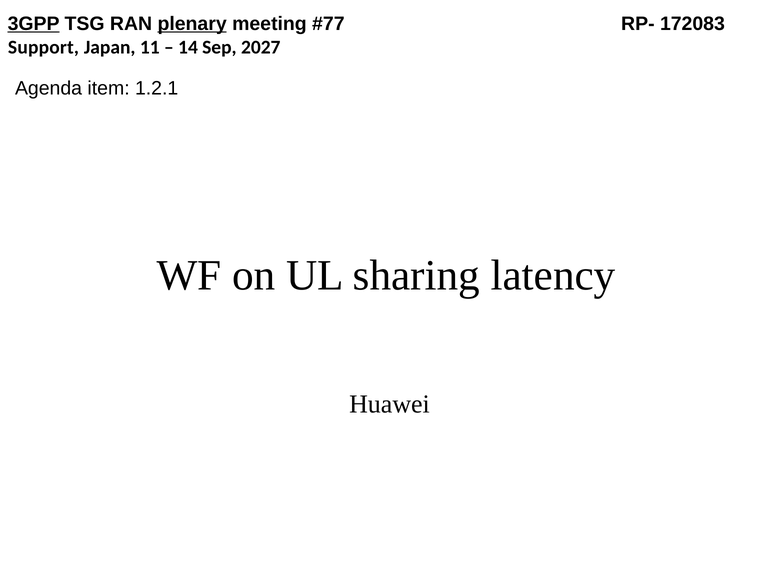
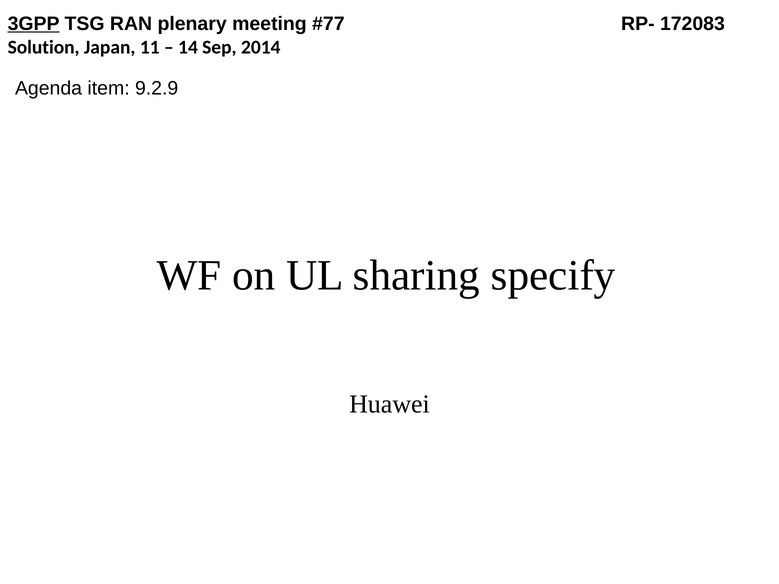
plenary underline: present -> none (192, 24)
Support: Support -> Solution (44, 47)
2027: 2027 -> 2014 (261, 47)
1.2.1: 1.2.1 -> 9.2.9 (157, 88)
latency: latency -> specify (553, 276)
